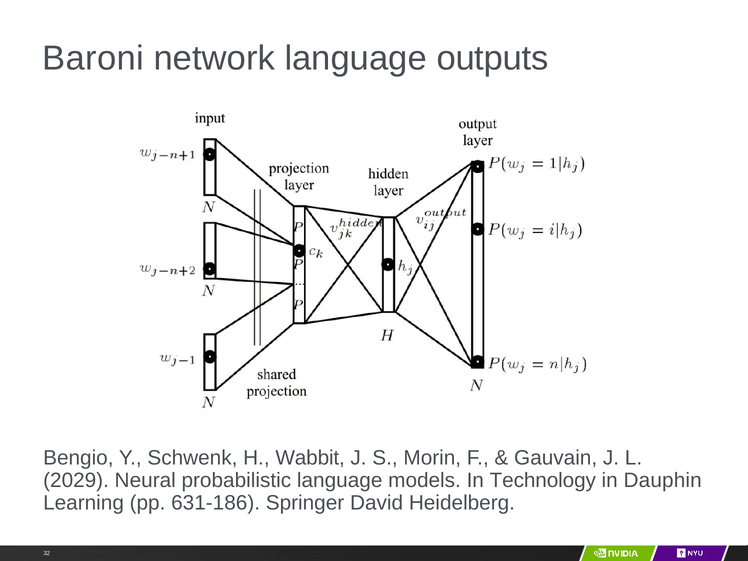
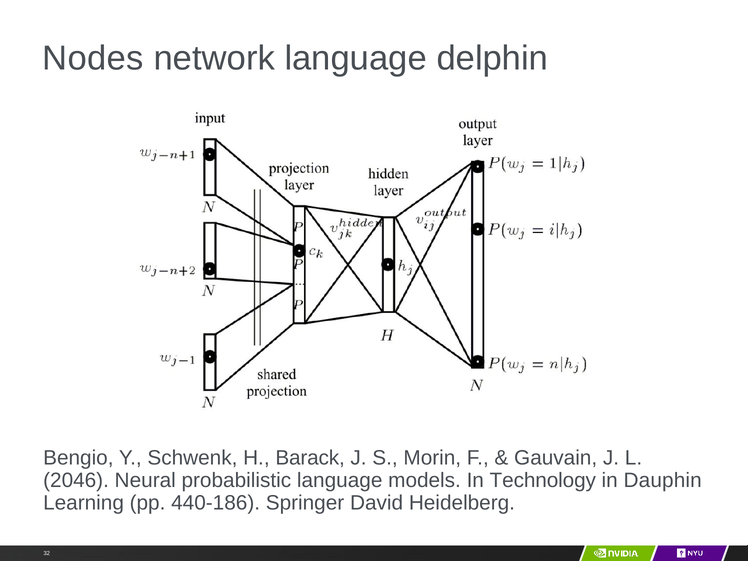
Baroni: Baroni -> Nodes (93, 58)
outputs: outputs -> delphin (492, 58)
Wabbit: Wabbit -> Barack (310, 458)
2029: 2029 -> 2046 (76, 480)
631-186: 631-186 -> 440-186 (216, 503)
